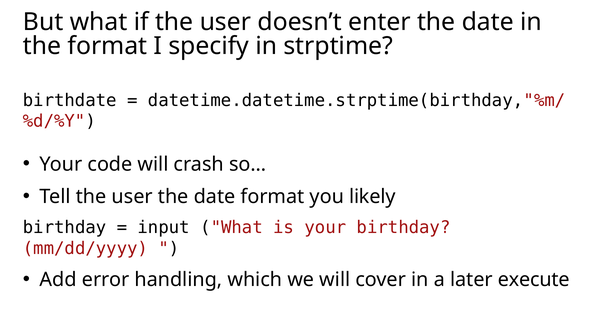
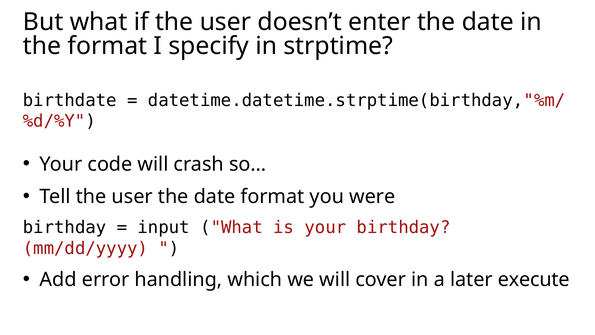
likely: likely -> were (372, 196)
